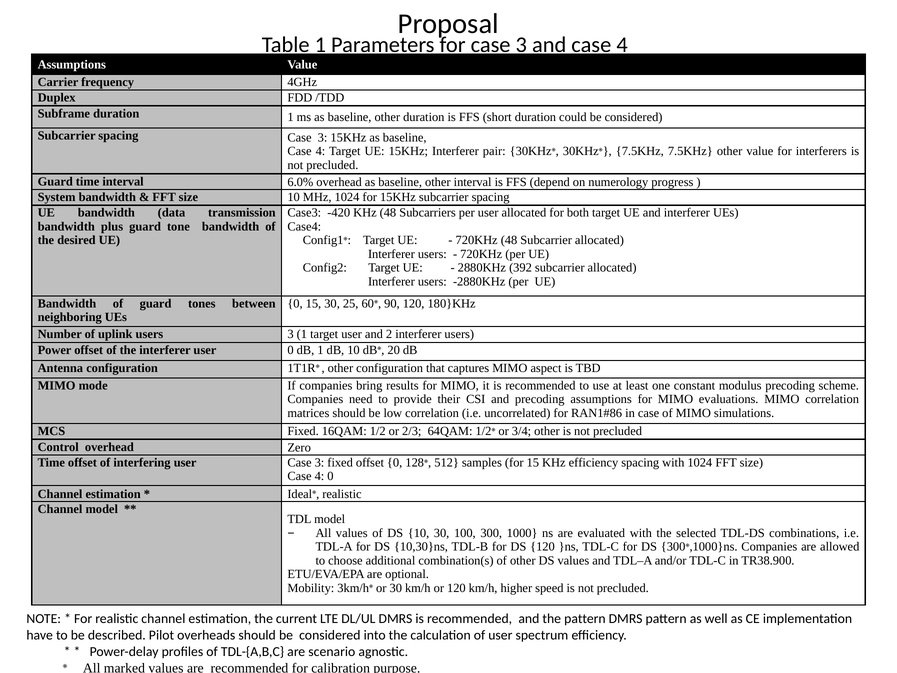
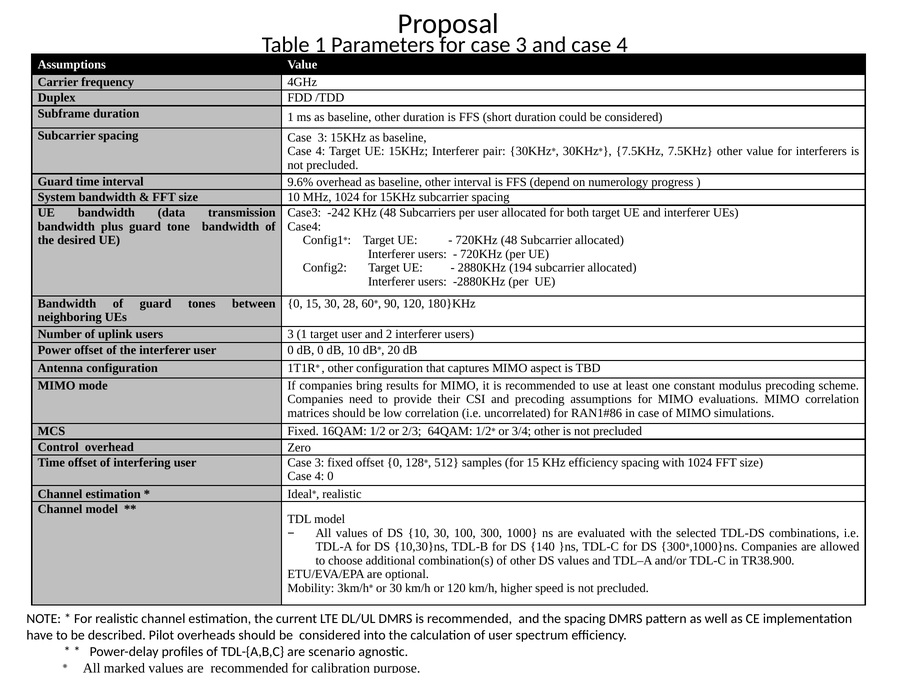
6.0%: 6.0% -> 9.6% (300, 182)
-420: -420 -> -242 (339, 213)
392: 392 -> 194 (520, 268)
25: 25 -> 28 (351, 303)
dB 1: 1 -> 0 (320, 350)
DS 120: 120 -> 140 (543, 547)
the pattern: pattern -> spacing (585, 618)
